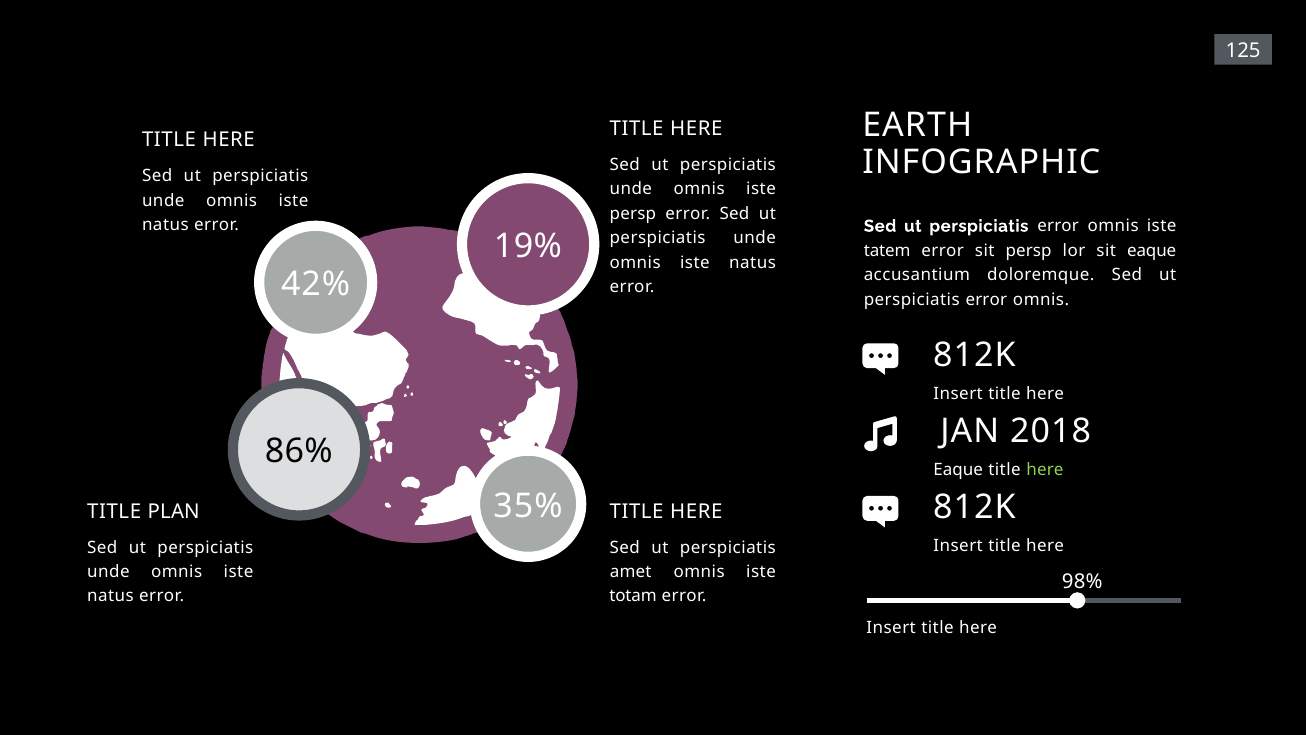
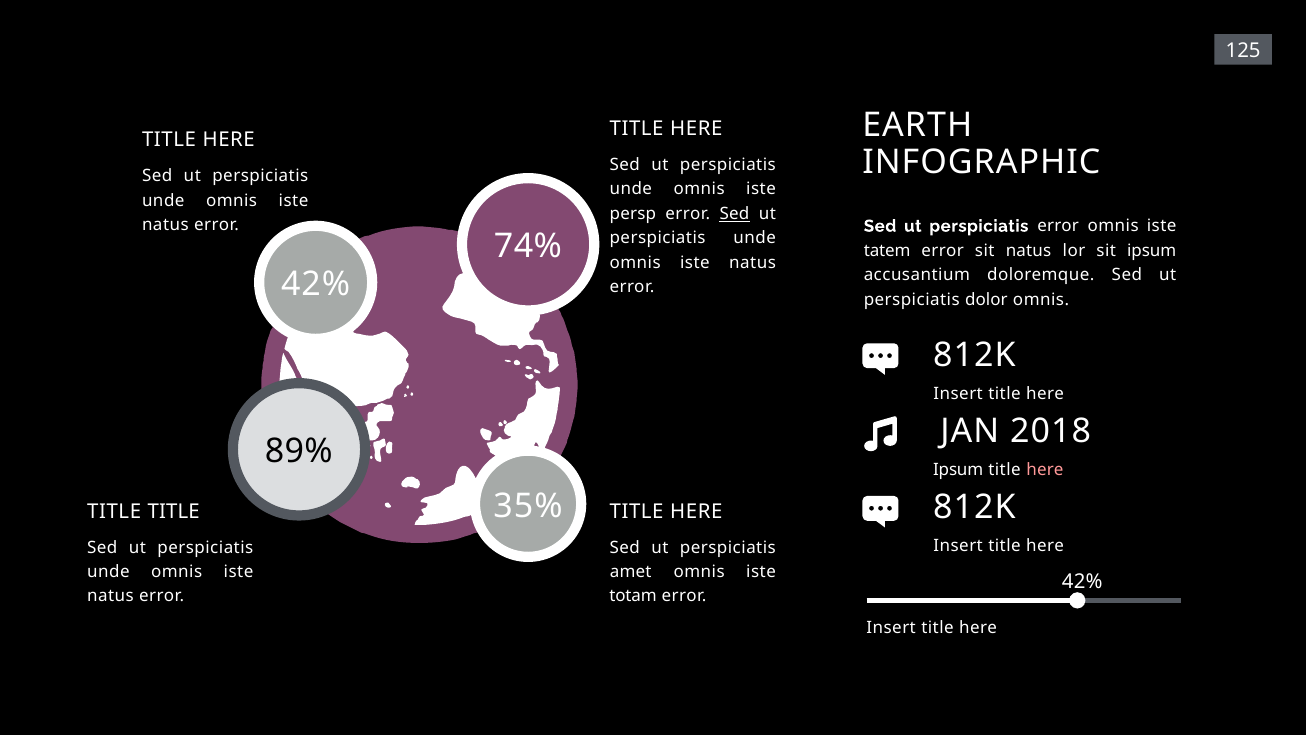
Sed underline: none -> present (734, 214)
19%: 19% -> 74% (528, 246)
sit persp: persp -> natus (1029, 250)
sit eaque: eaque -> ipsum (1152, 250)
error: error -> dolor (986, 299)
86%: 86% -> 89% (299, 451)
Eaque: Eaque -> Ipsum (958, 470)
here colour: light green -> pink (1045, 470)
TITLE PLAN: PLAN -> TITLE (174, 511)
98%: 98% -> 42% (1082, 581)
